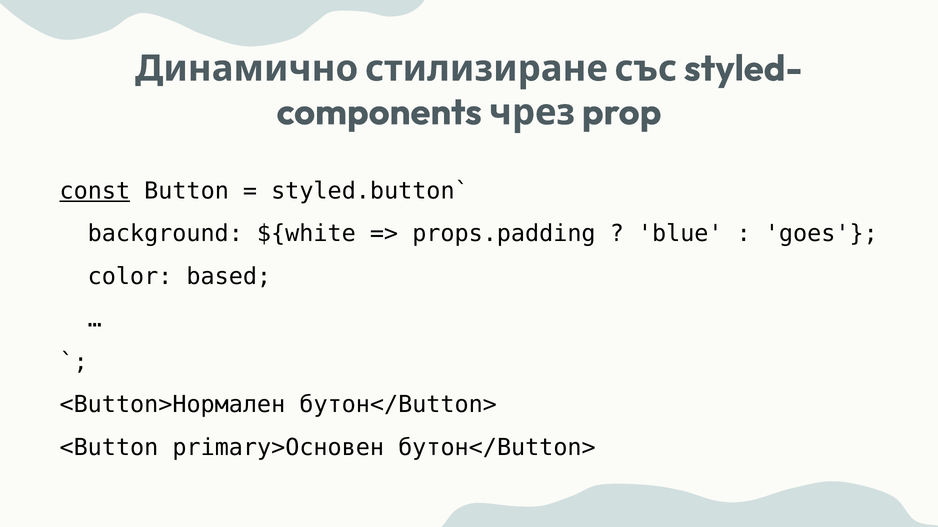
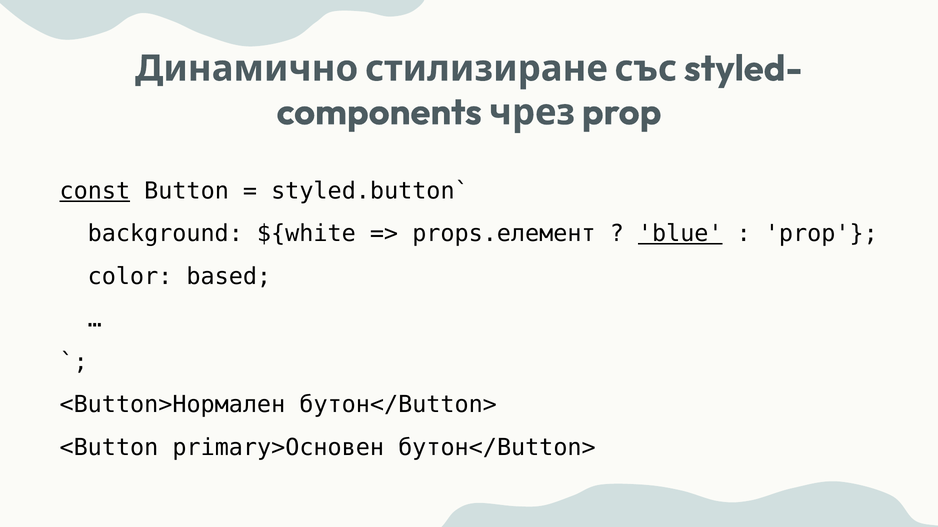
props.padding: props.padding -> props.елемент (504, 234)
blue underline: none -> present (680, 234)
goes: goes -> prop (821, 234)
